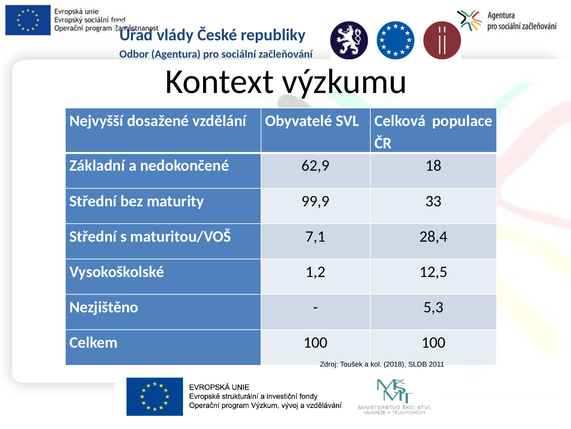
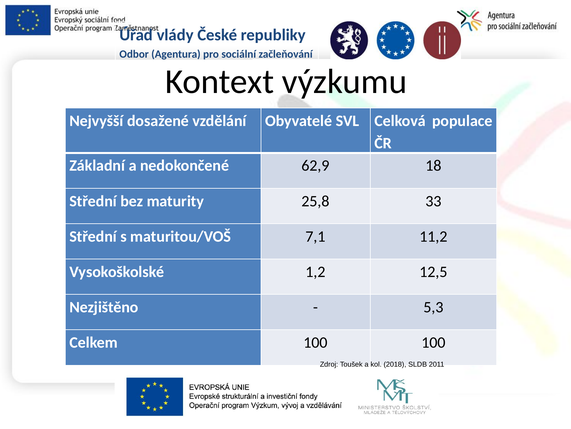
99,9: 99,9 -> 25,8 (316, 201)
28,4: 28,4 -> 11,2 (434, 236)
